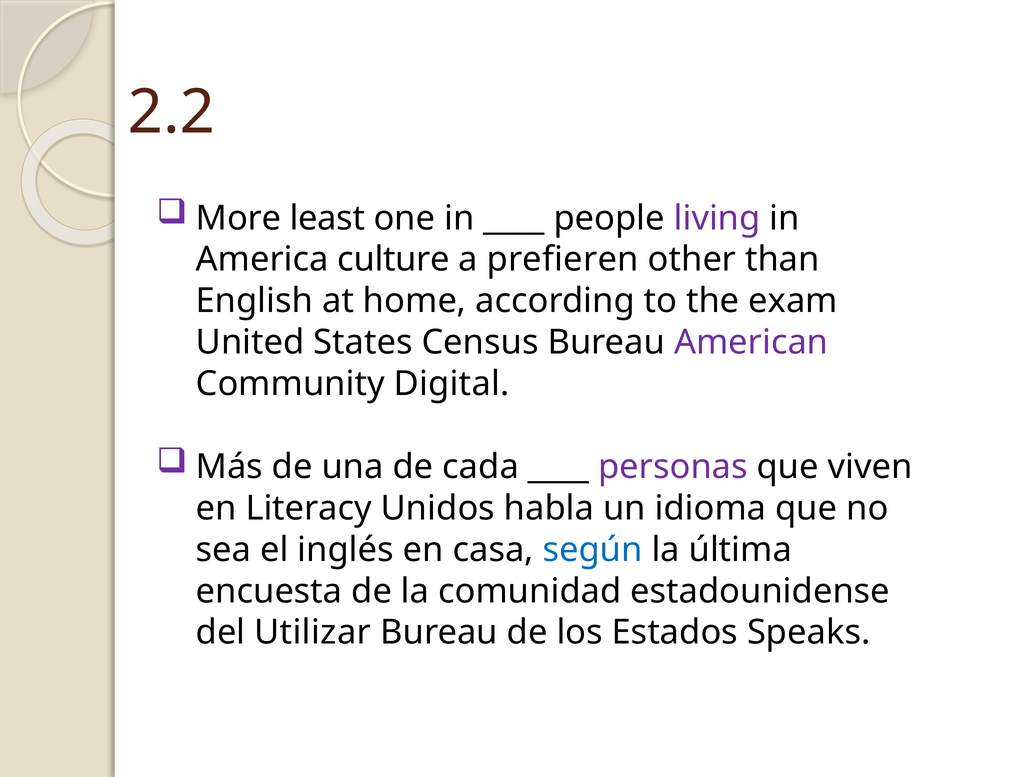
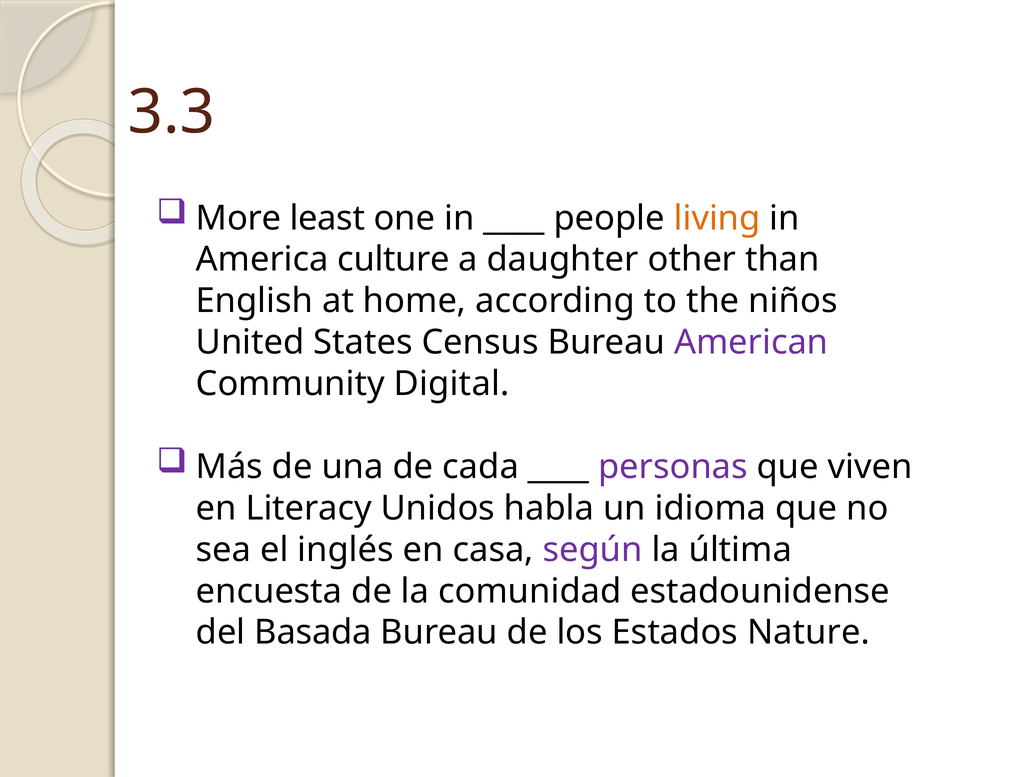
2.2: 2.2 -> 3.3 (171, 112)
living colour: purple -> orange (717, 218)
prefieren: prefieren -> daughter (563, 260)
exam: exam -> niños (793, 301)
según colour: blue -> purple (593, 550)
Utilizar: Utilizar -> Basada (313, 633)
Speaks: Speaks -> Nature (809, 633)
